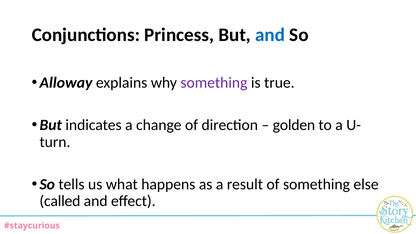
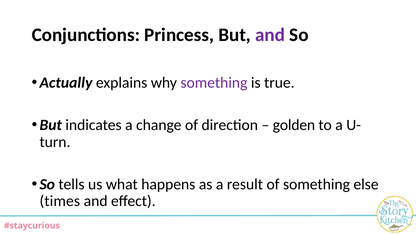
and colour: blue -> purple (270, 35)
Alloway: Alloway -> Actually (66, 83)
called: called -> times (60, 201)
